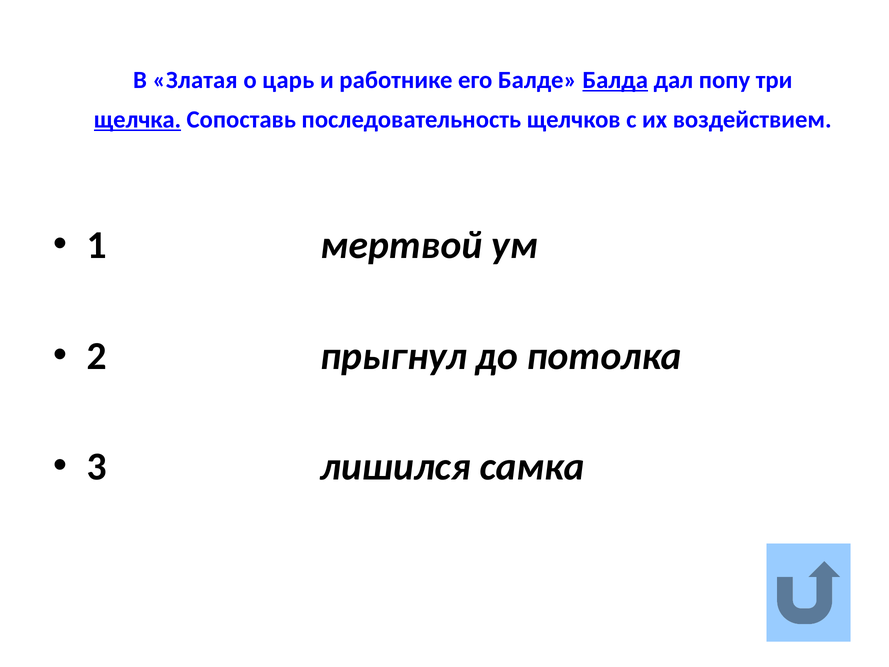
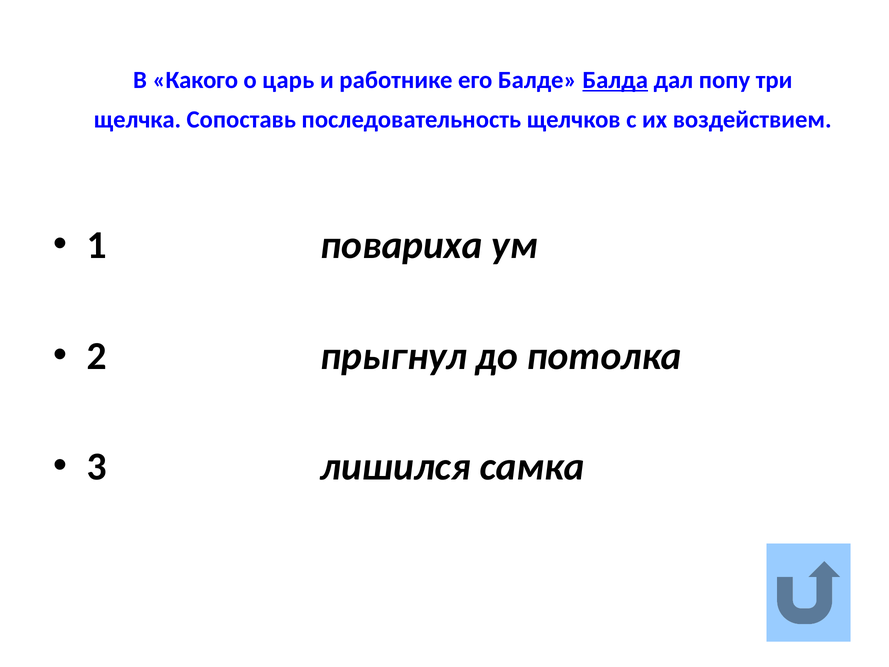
Златая: Златая -> Какого (195, 80)
щелчка underline: present -> none (137, 120)
мертвой: мертвой -> повариха (401, 245)
